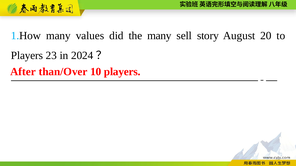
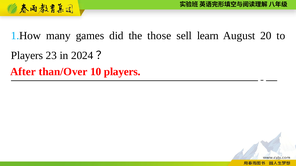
values: values -> games (90, 36)
the many: many -> those (159, 36)
story: story -> learn (208, 36)
